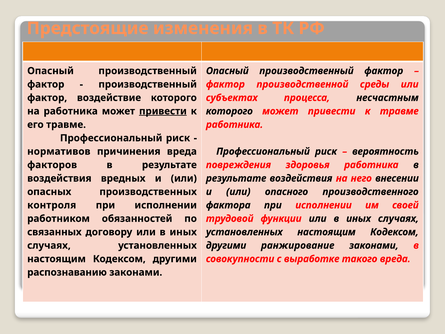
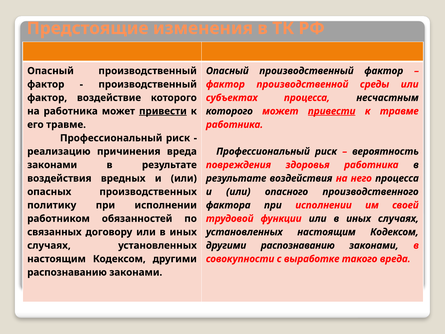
привести underline: none -> present (332, 111)
нормативов: нормативов -> реализацию (59, 151)
факторов: факторов -> законами (52, 165)
него внесении: внесении -> процесса (397, 178)
контроля: контроля -> политику (52, 205)
ранжирование: ранжирование -> распознаванию (298, 245)
